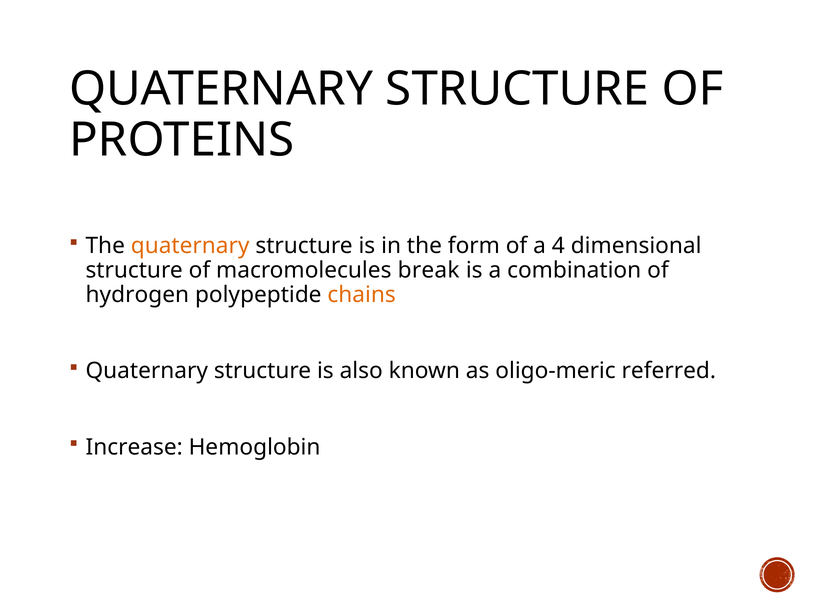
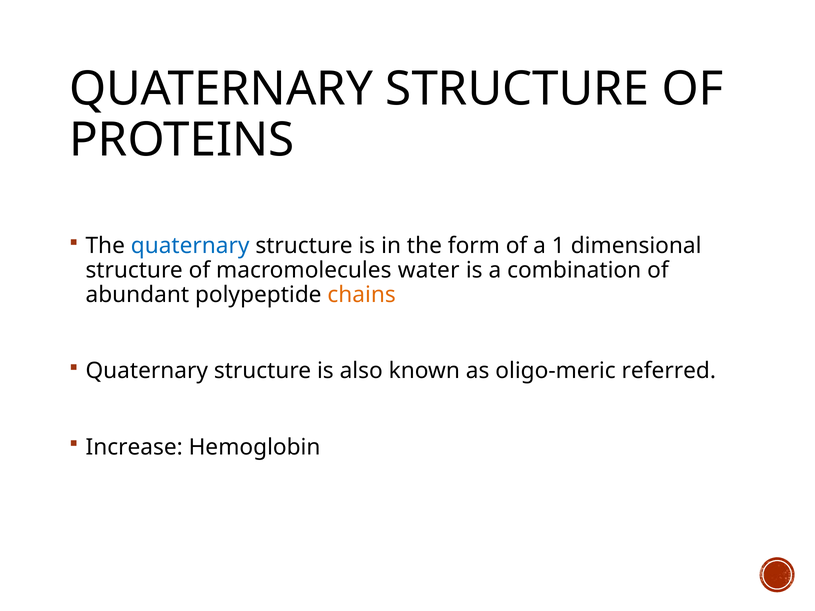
quaternary colour: orange -> blue (190, 246)
4: 4 -> 1 (558, 246)
break: break -> water (429, 271)
hydrogen: hydrogen -> abundant (137, 295)
